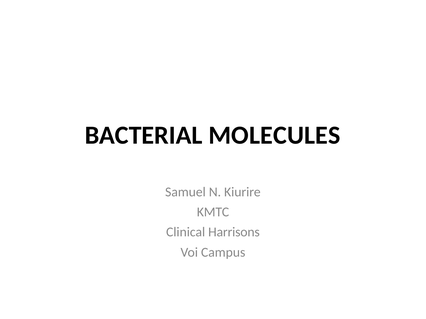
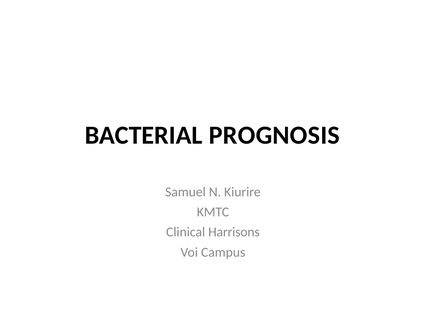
MOLECULES: MOLECULES -> PROGNOSIS (274, 135)
